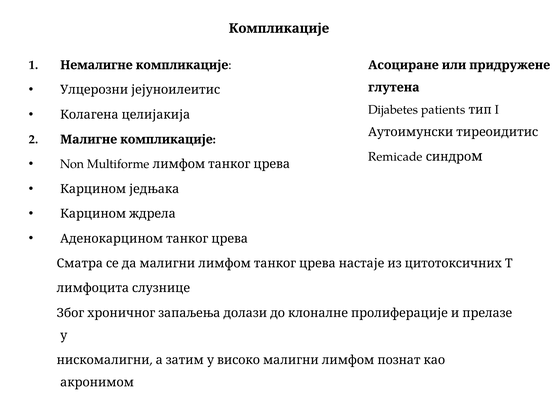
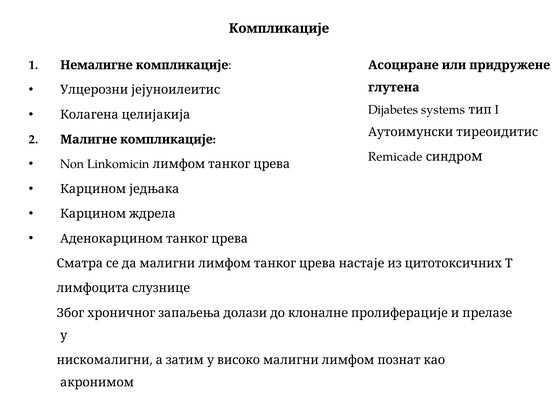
patients: patients -> systems (443, 110)
Multiforme: Multiforme -> Linkomicin (118, 164)
